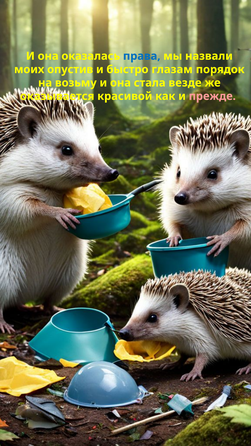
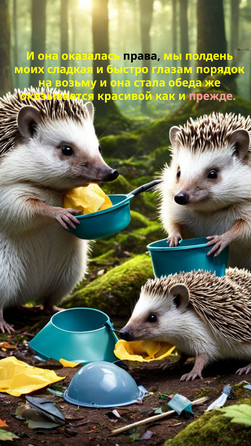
права colour: blue -> black (142, 56)
назвали: назвали -> полдень (209, 56)
опустив: опустив -> сладкая (70, 69)
везде: везде -> обеда (185, 83)
